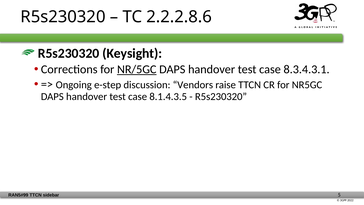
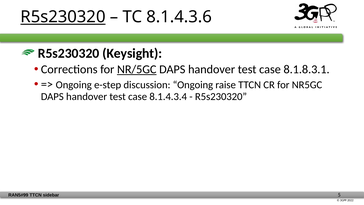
R5s230320 underline: none -> present (63, 17)
2.2.2.8.6: 2.2.2.8.6 -> 8.1.4.3.6 (179, 17)
8.3.4.3.1: 8.3.4.3.1 -> 8.1.8.3.1 (307, 69)
discussion Vendors: Vendors -> Ongoing (193, 85)
8.1.4.3.5: 8.1.4.3.5 -> 8.1.4.3.4 (168, 97)
